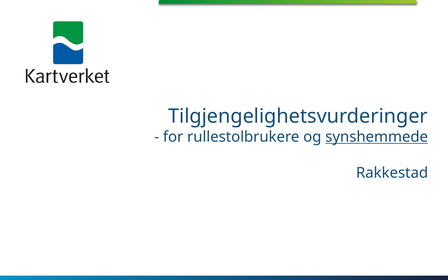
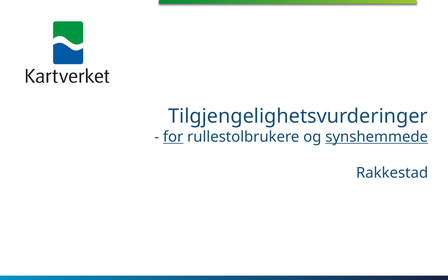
for underline: none -> present (173, 137)
